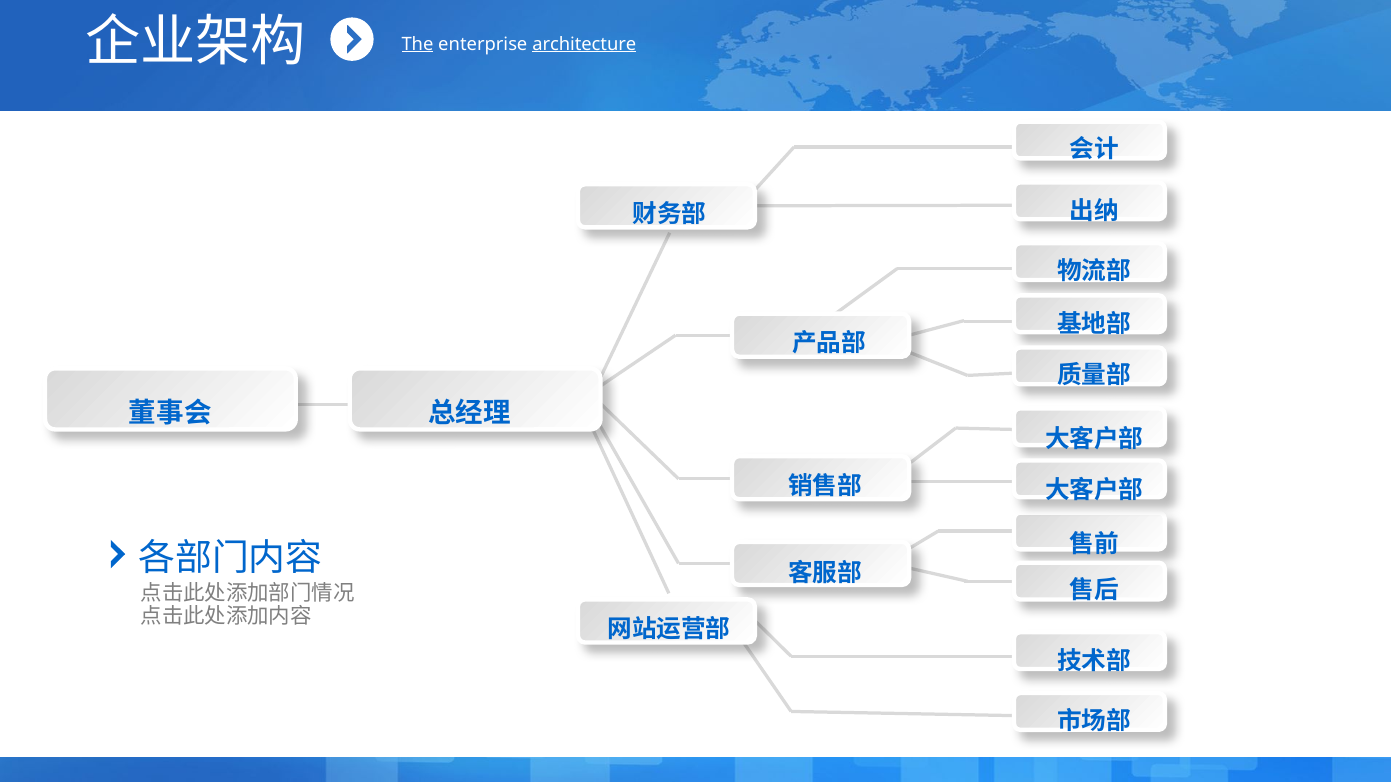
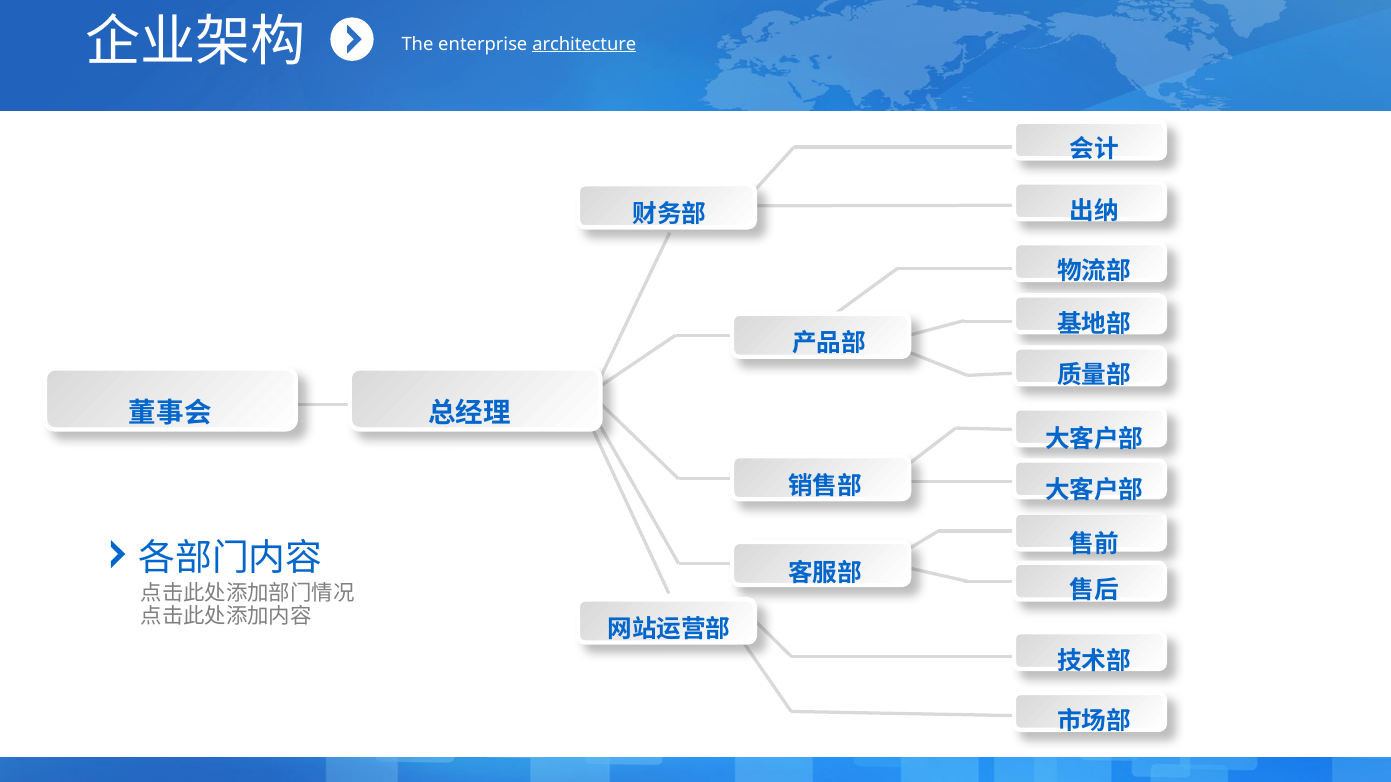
The underline: present -> none (417, 44)
